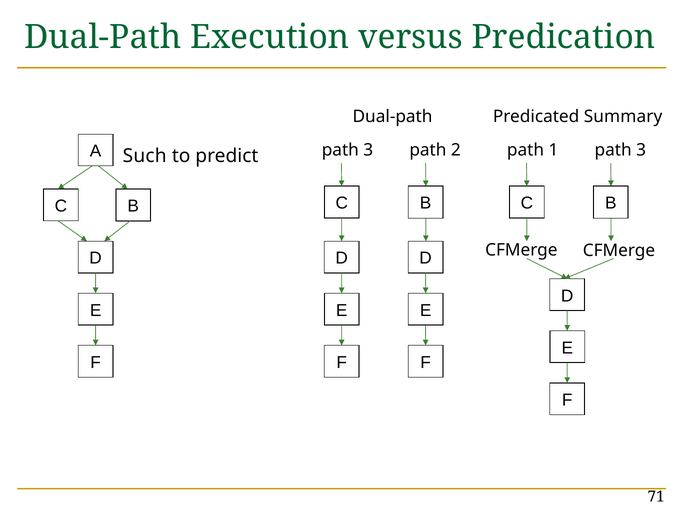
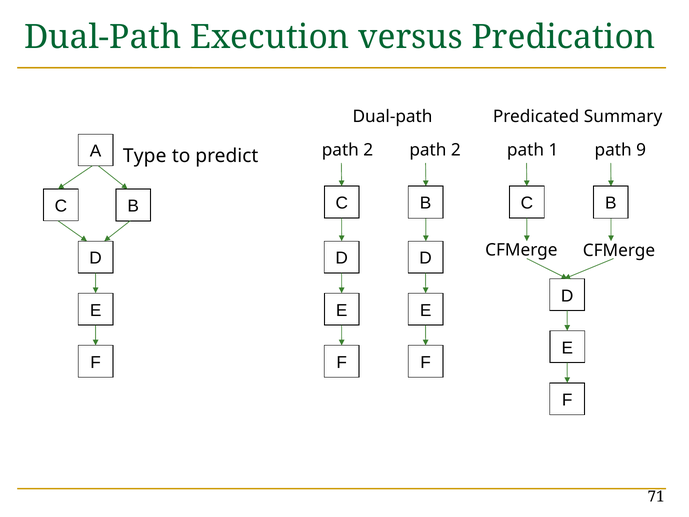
3: 3 -> 2 (368, 150)
1 path 3: 3 -> 9 (641, 150)
Such: Such -> Type (145, 156)
